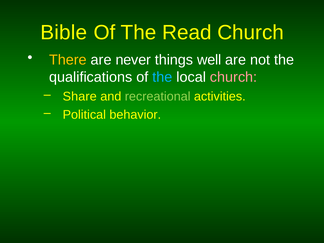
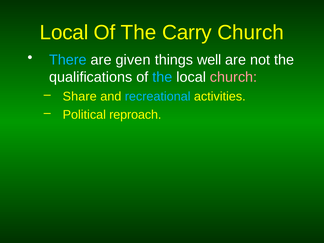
Bible: Bible -> Local (64, 32)
Read: Read -> Carry (187, 32)
There colour: yellow -> light blue (68, 60)
never: never -> given (133, 60)
recreational colour: light green -> light blue (158, 96)
behavior: behavior -> reproach (135, 115)
